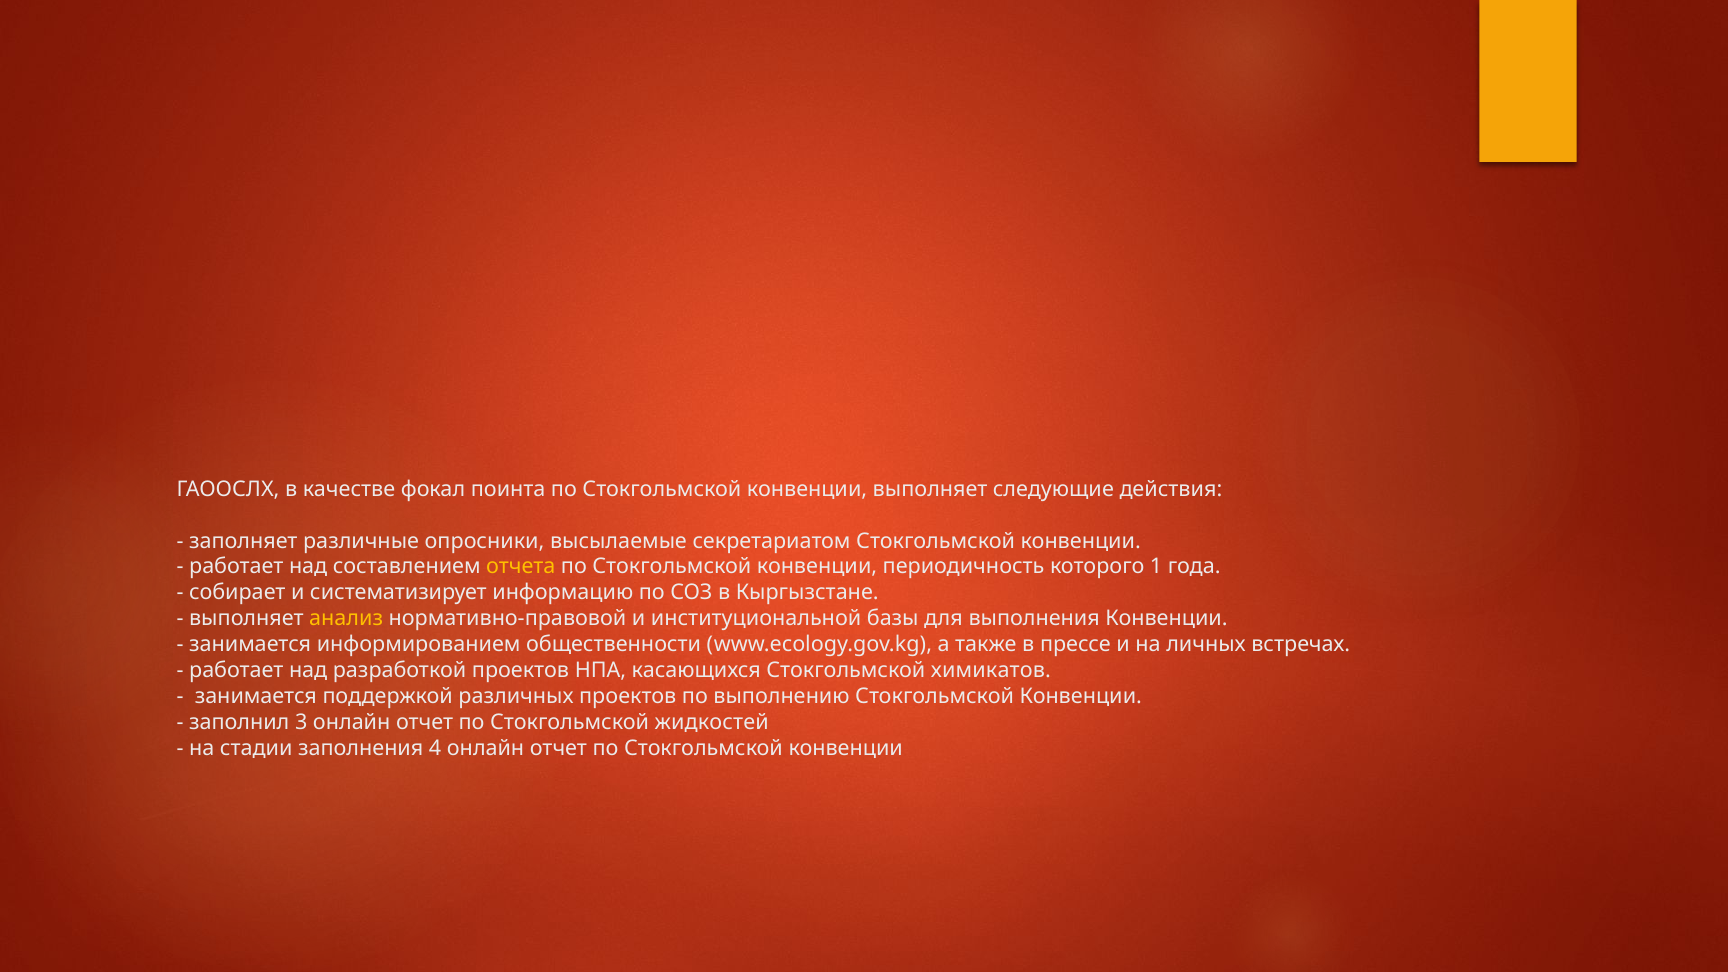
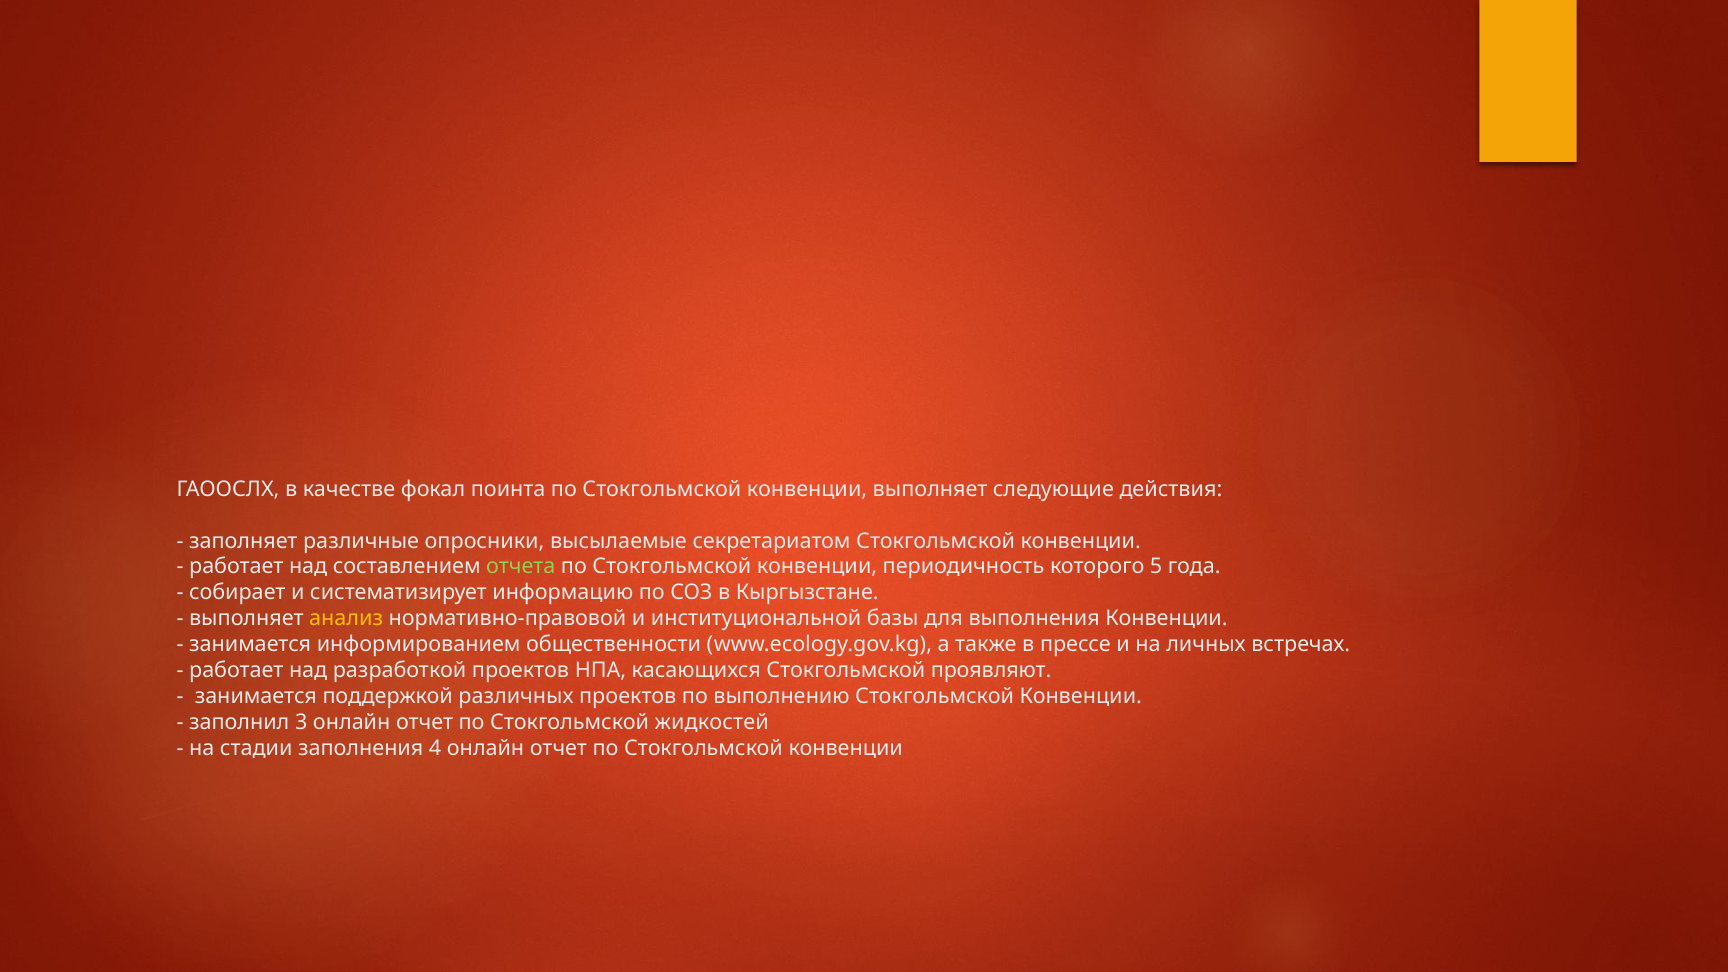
отчета colour: yellow -> light green (521, 567)
1: 1 -> 5 (1156, 567)
химикатов: химикатов -> проявляют (991, 671)
